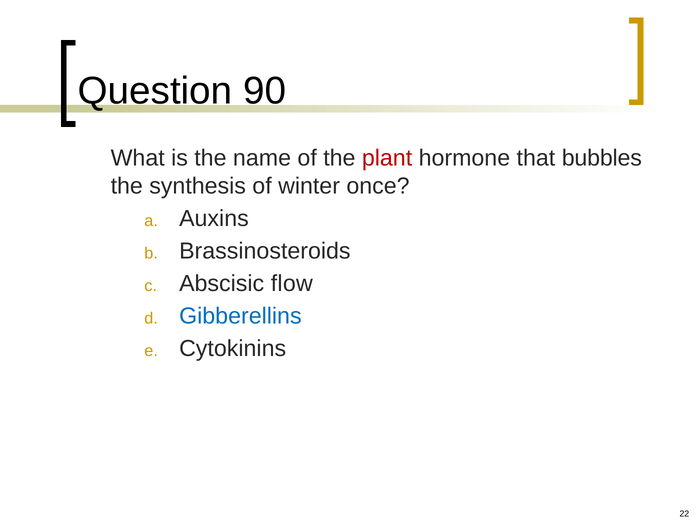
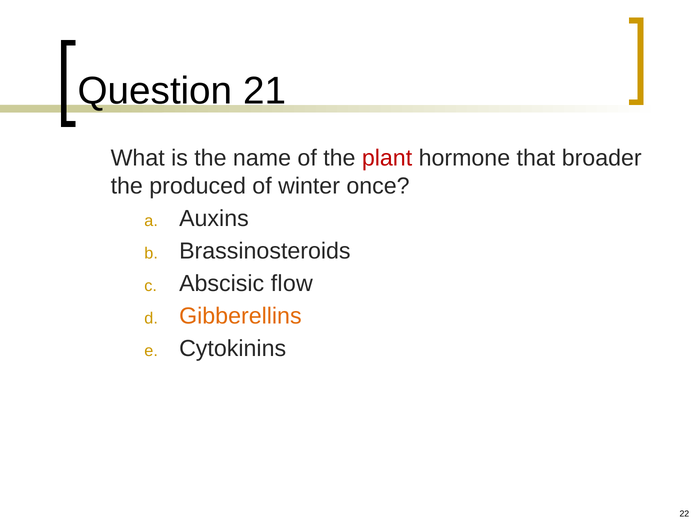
90: 90 -> 21 (265, 91)
bubbles: bubbles -> broader (602, 158)
synthesis: synthesis -> produced (198, 186)
Gibberellins colour: blue -> orange (240, 316)
